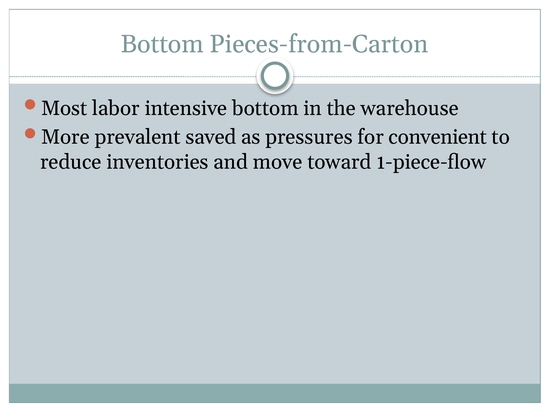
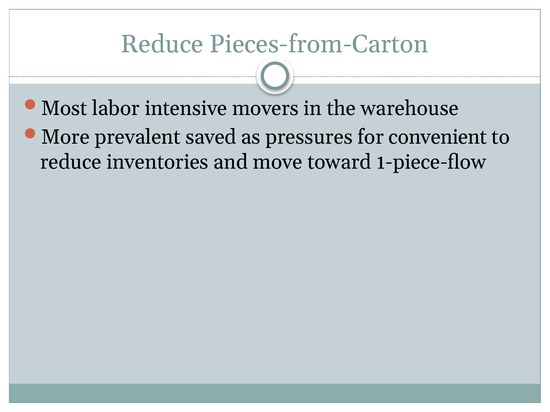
Bottom: Bottom -> Reduce (162, 44)
intensive bottom: bottom -> movers (265, 108)
